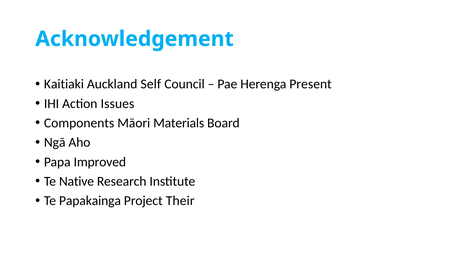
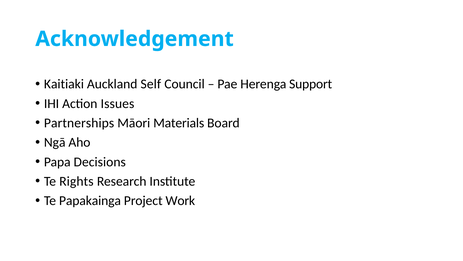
Present: Present -> Support (311, 84)
Components: Components -> Partnerships (79, 123)
Improved: Improved -> Decisions (100, 162)
Native: Native -> Rights (76, 181)
Their: Their -> Work (180, 200)
